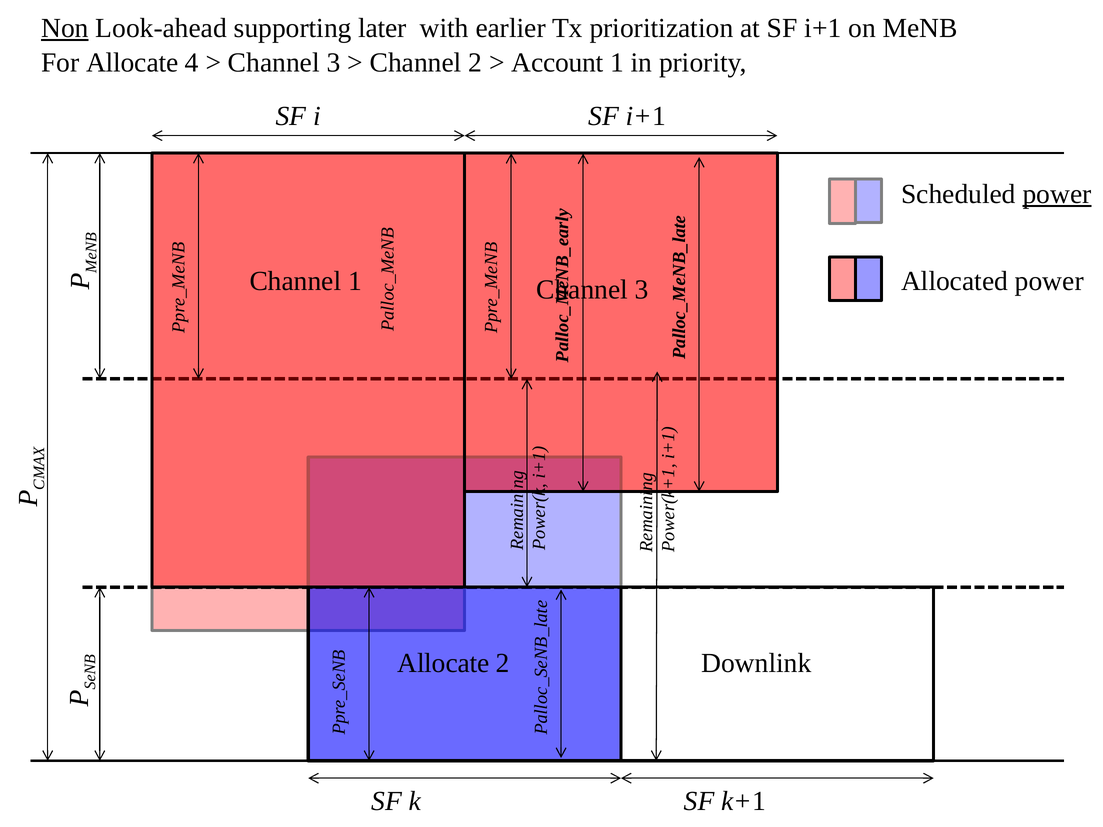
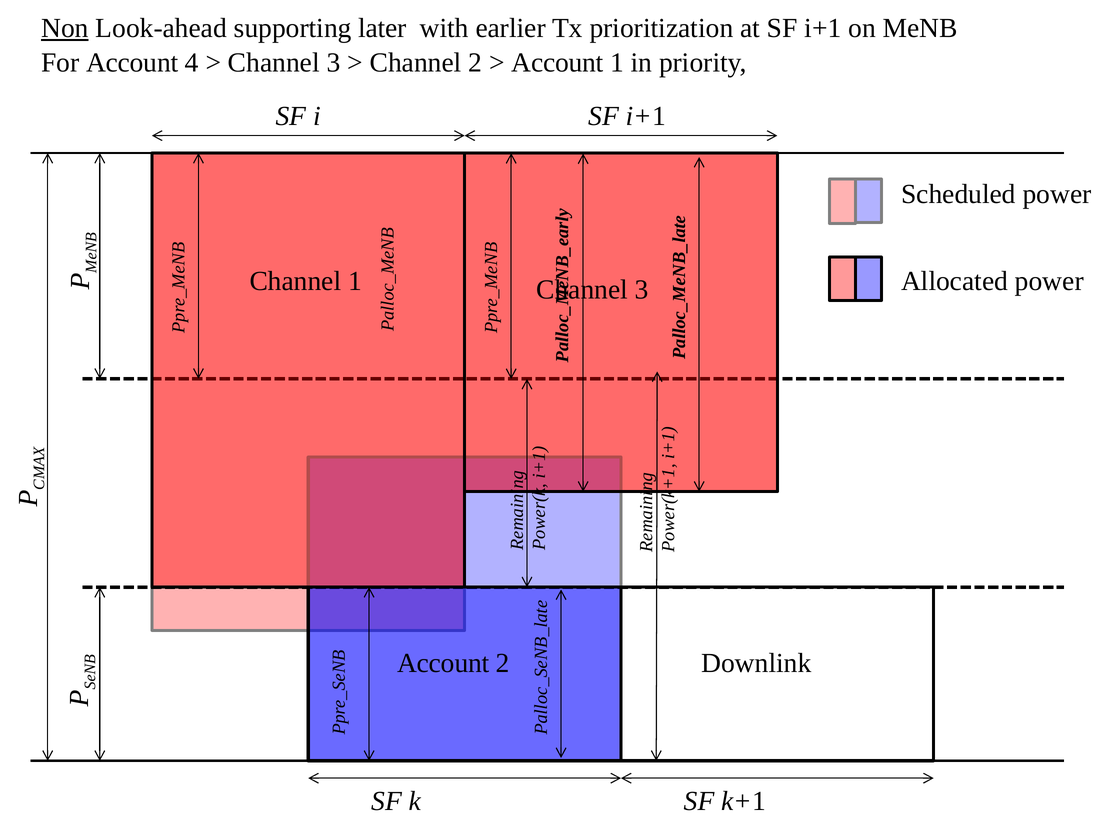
For Allocate: Allocate -> Account (132, 63)
power underline: present -> none (1057, 194)
Allocate: Allocate -> Account (443, 663)
